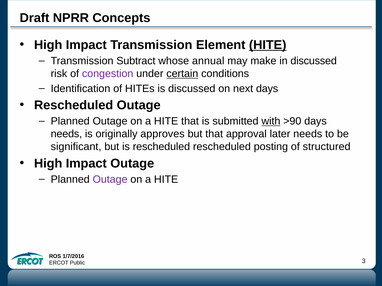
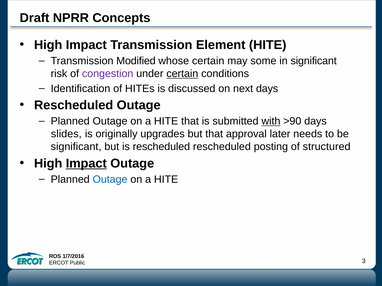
HITE underline: present -> none (268, 45)
Subtract: Subtract -> Modified (136, 61)
whose annual: annual -> certain (208, 61)
make: make -> some (263, 61)
in discussed: discussed -> significant (314, 61)
needs: needs -> slides (66, 134)
approves: approves -> upgrades (163, 134)
Impact underline: none -> present (86, 164)
Outage colour: purple -> blue (110, 180)
